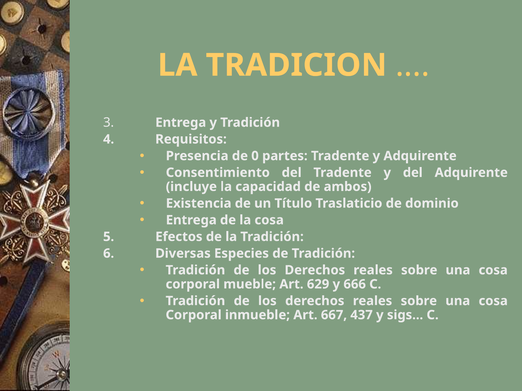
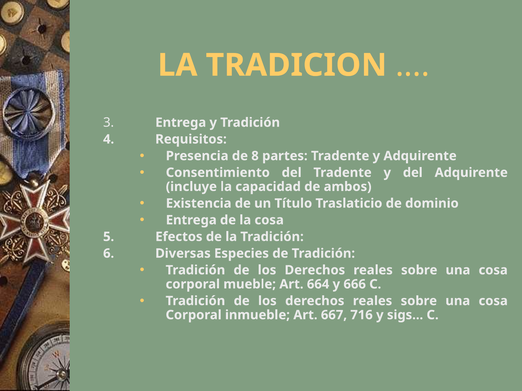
0: 0 -> 8 (255, 156)
629: 629 -> 664 (318, 285)
437: 437 -> 716 (362, 315)
